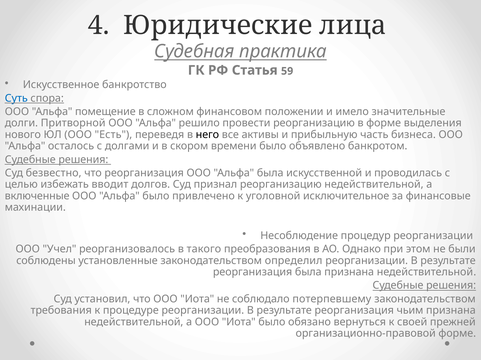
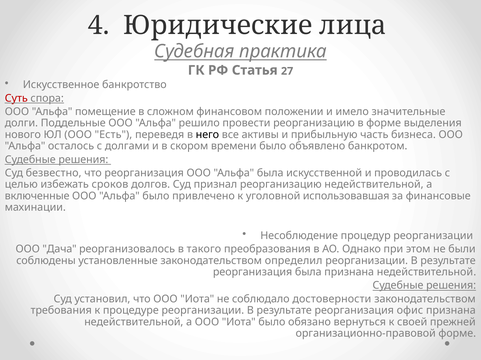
59: 59 -> 27 (287, 71)
Суть colour: blue -> red (16, 98)
Притворной: Притворной -> Поддельные (73, 123)
вводит: вводит -> сроков (110, 185)
исключительное: исключительное -> использовавшая (346, 196)
Учел: Учел -> Дача (60, 250)
потерпевшему: потерпевшему -> достоверности (332, 299)
чьим: чьим -> офис (410, 311)
